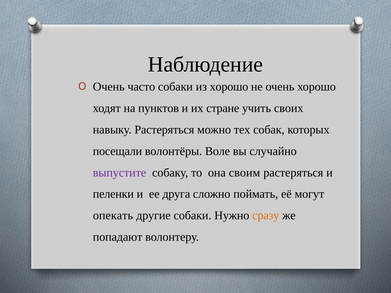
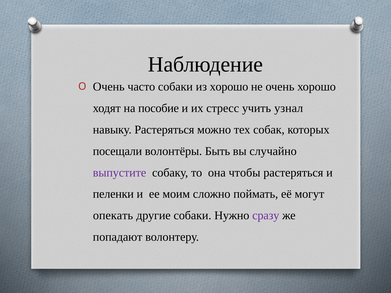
пунктов: пунктов -> пособие (159, 108)
стране: стране -> стресс (223, 108)
своих: своих -> узнал (289, 108)
Воле: Воле -> Быть (218, 151)
своим: своим -> чтобы (244, 173)
друга: друга -> моим (176, 194)
сразу colour: orange -> purple (266, 216)
